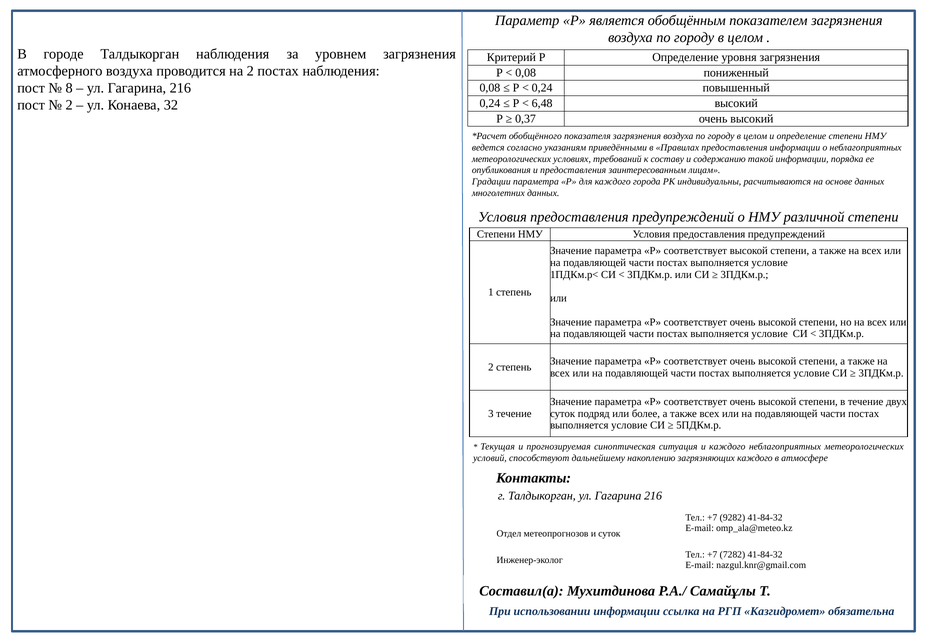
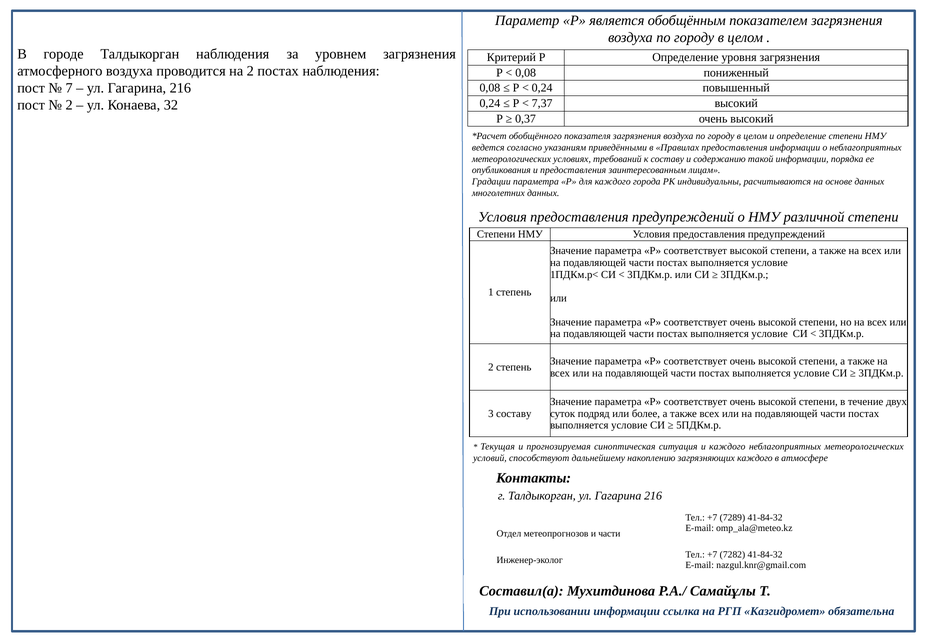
8: 8 -> 7 (69, 88)
6,48: 6,48 -> 7,37 (542, 103)
3 течение: течение -> составу (514, 413)
9282: 9282 -> 7289 (732, 517)
и суток: суток -> части (609, 533)
